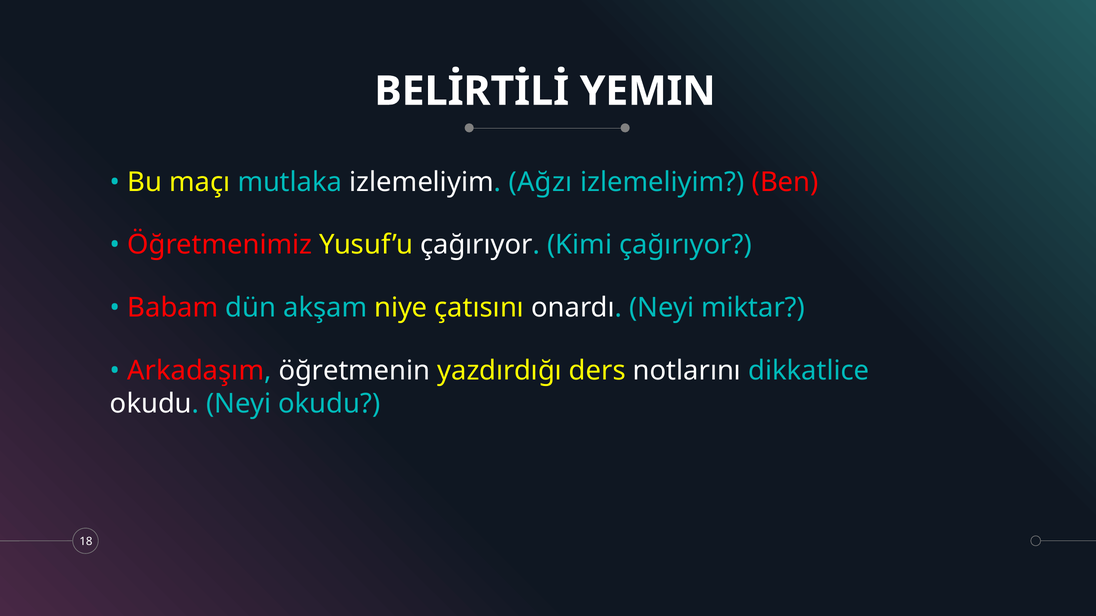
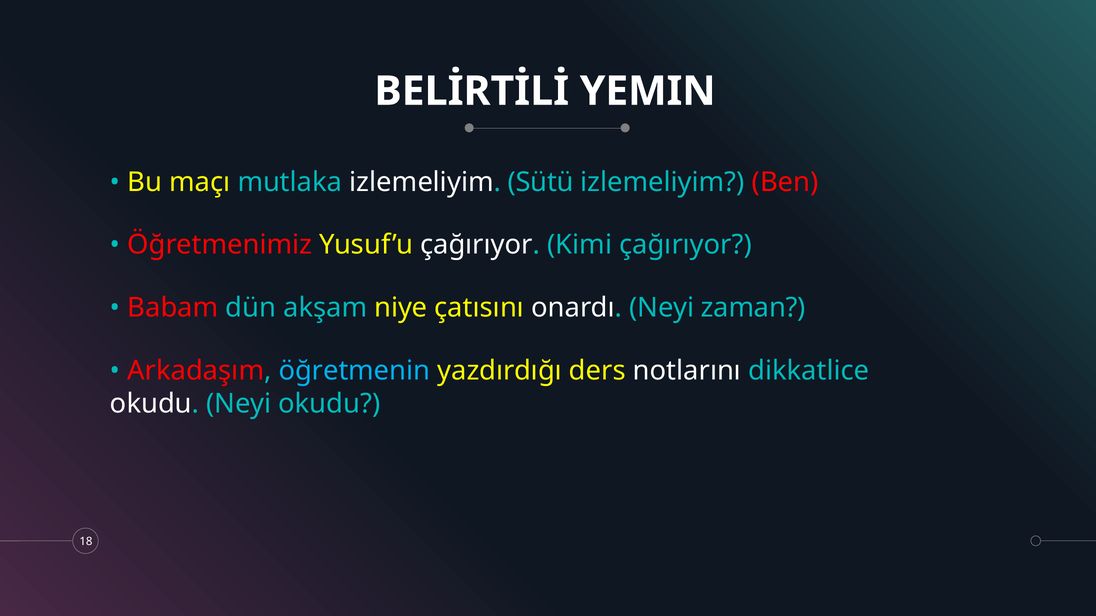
Ağzı: Ağzı -> Sütü (541, 182)
miktar: miktar -> zaman (753, 308)
öğretmenin colour: white -> light blue (354, 371)
